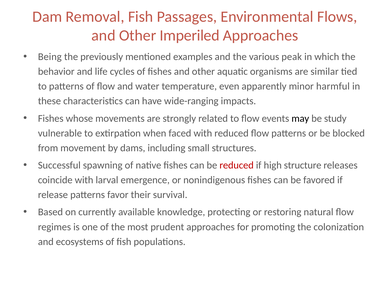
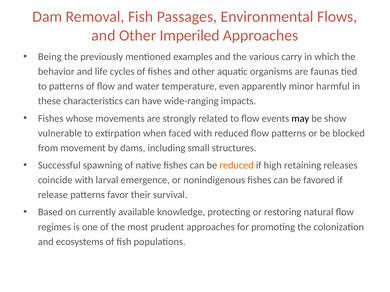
peak: peak -> carry (292, 57)
similar: similar -> faunas (325, 72)
study: study -> show (335, 119)
reduced colour: red -> orange (237, 166)
structure: structure -> retaining (303, 166)
